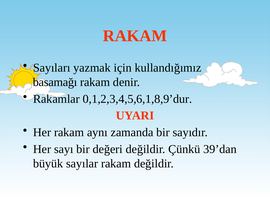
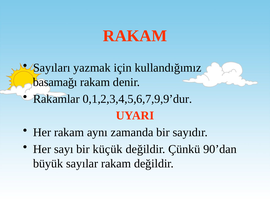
0,1,2,3,4,5,6,1,8,9’dur: 0,1,2,3,4,5,6,1,8,9’dur -> 0,1,2,3,4,5,6,7,9,9’dur (137, 99)
değeri: değeri -> küçük (108, 150)
39’dan: 39’dan -> 90’dan (220, 150)
